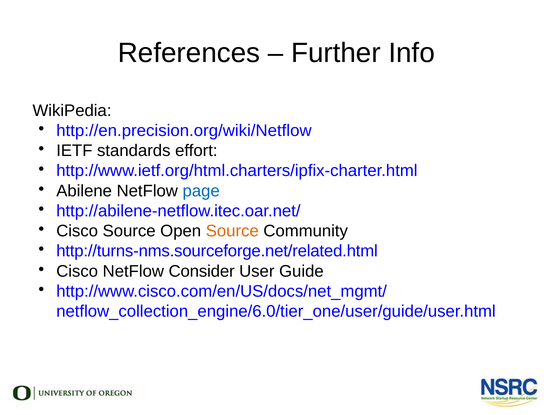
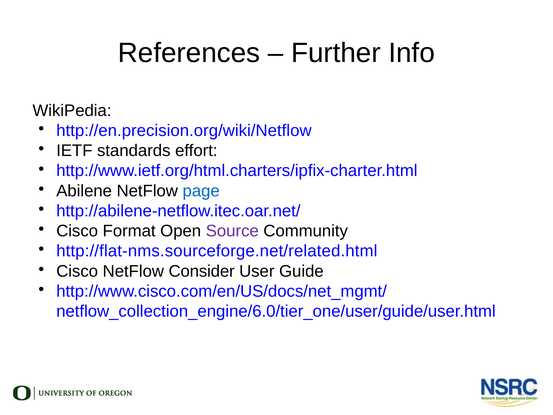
Cisco Source: Source -> Format (129, 231)
Source colour: orange -> purple (232, 231)
http://turns-nms.sourceforge.net/related.html: http://turns-nms.sourceforge.net/related.html -> http://flat-nms.sourceforge.net/related.html (217, 251)
